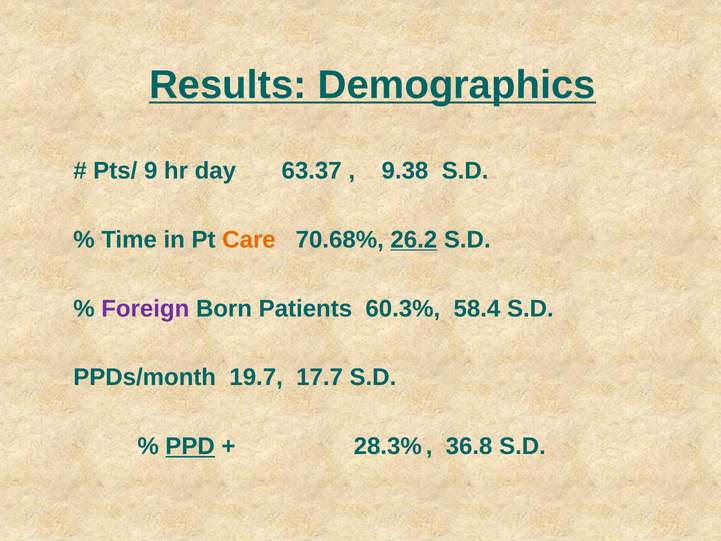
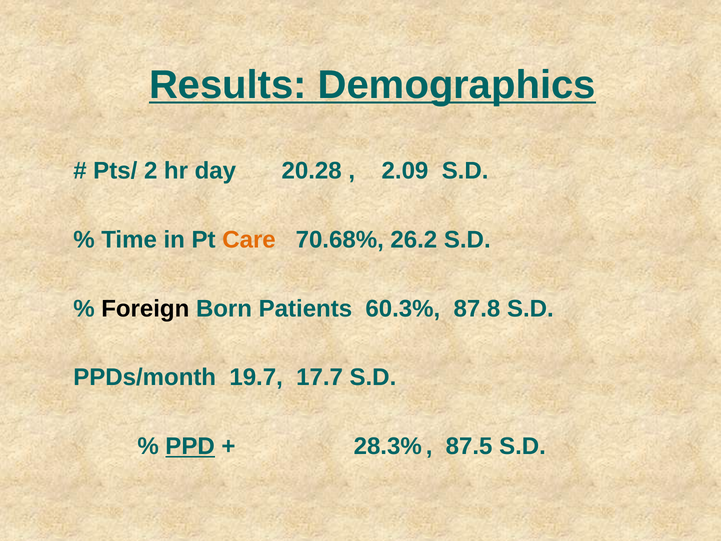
9: 9 -> 2 (151, 171)
63.37: 63.37 -> 20.28 (312, 171)
9.38: 9.38 -> 2.09 (405, 171)
26.2 underline: present -> none (414, 240)
Foreign colour: purple -> black (145, 308)
58.4: 58.4 -> 87.8 (477, 308)
36.8: 36.8 -> 87.5 (469, 446)
